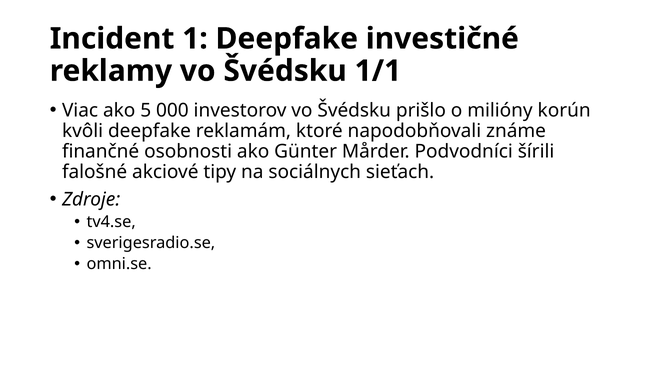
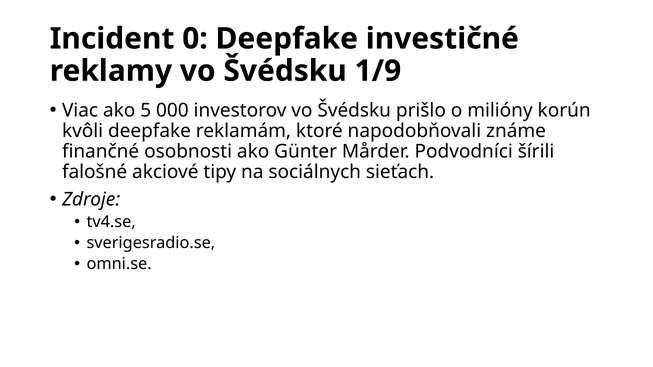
1: 1 -> 0 (195, 39)
1/1: 1/1 -> 1/9 (378, 71)
